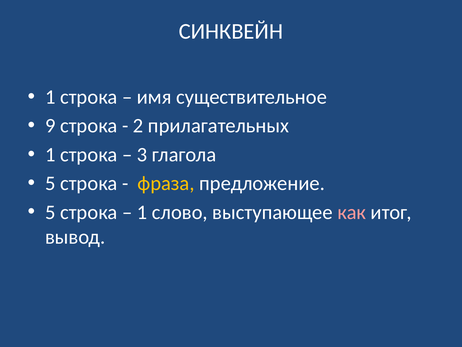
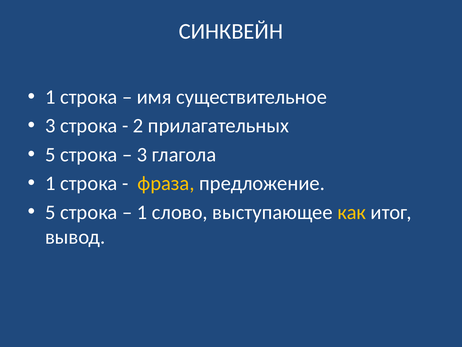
9: 9 -> 3 (50, 126)
1: 1 -> 5 (50, 154)
5: 5 -> 1 (50, 183)
как colour: pink -> yellow (352, 212)
